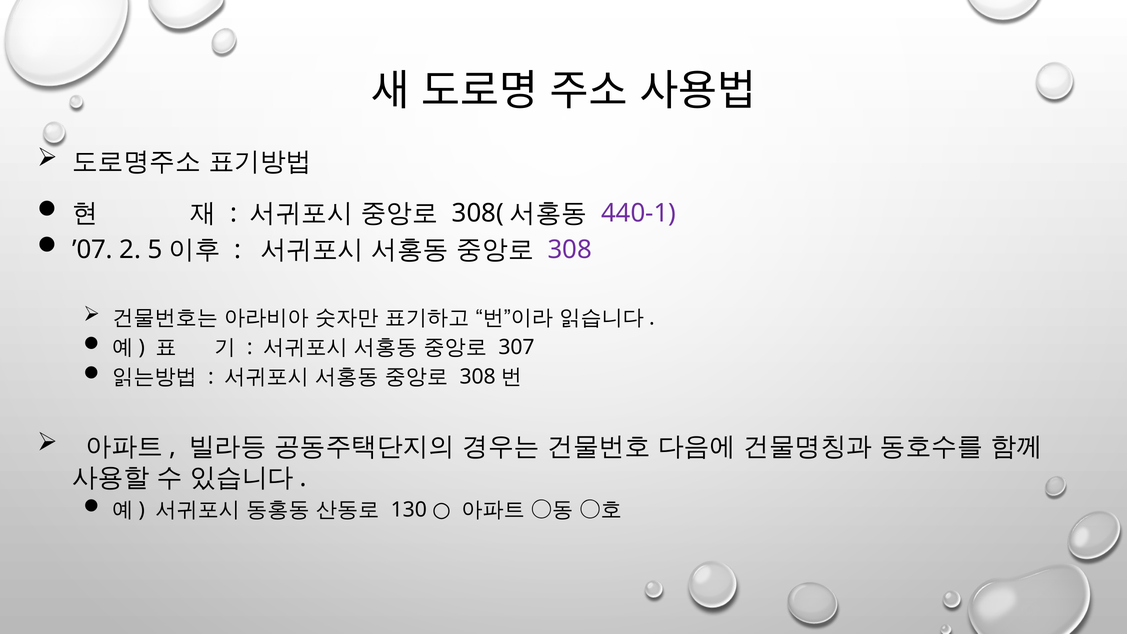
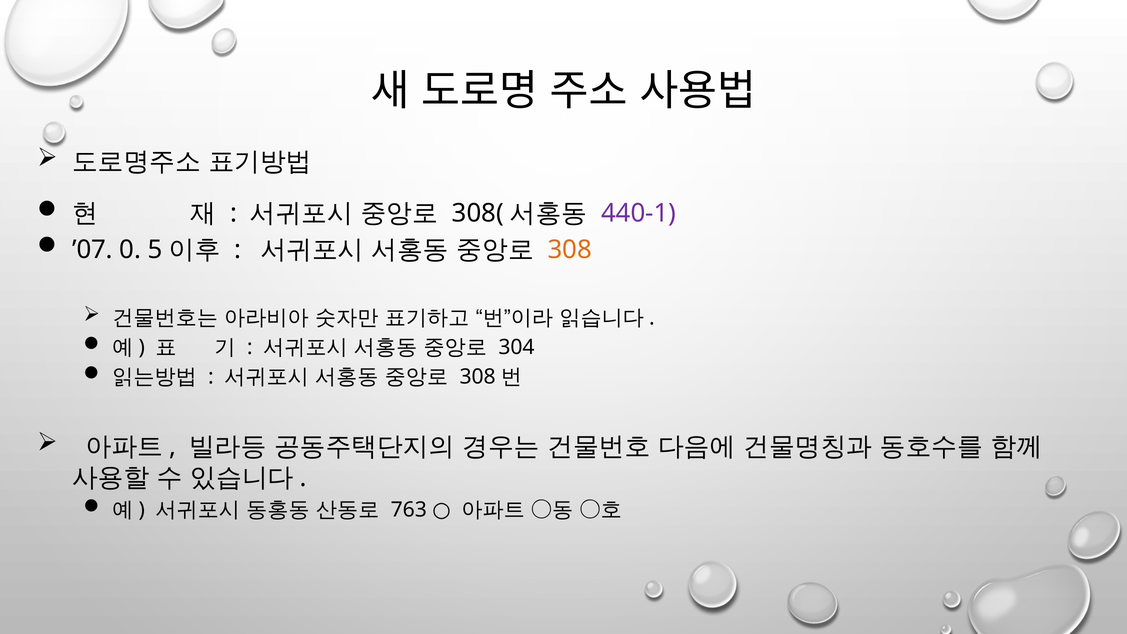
2: 2 -> 0 (130, 249)
308 colour: purple -> orange (570, 249)
307: 307 -> 304 (516, 347)
130: 130 -> 763 (409, 510)
